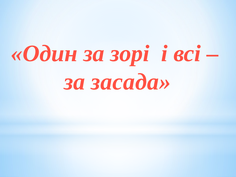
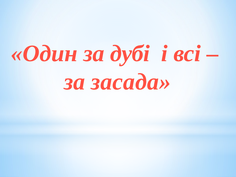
зорі: зорі -> дубі (130, 53)
